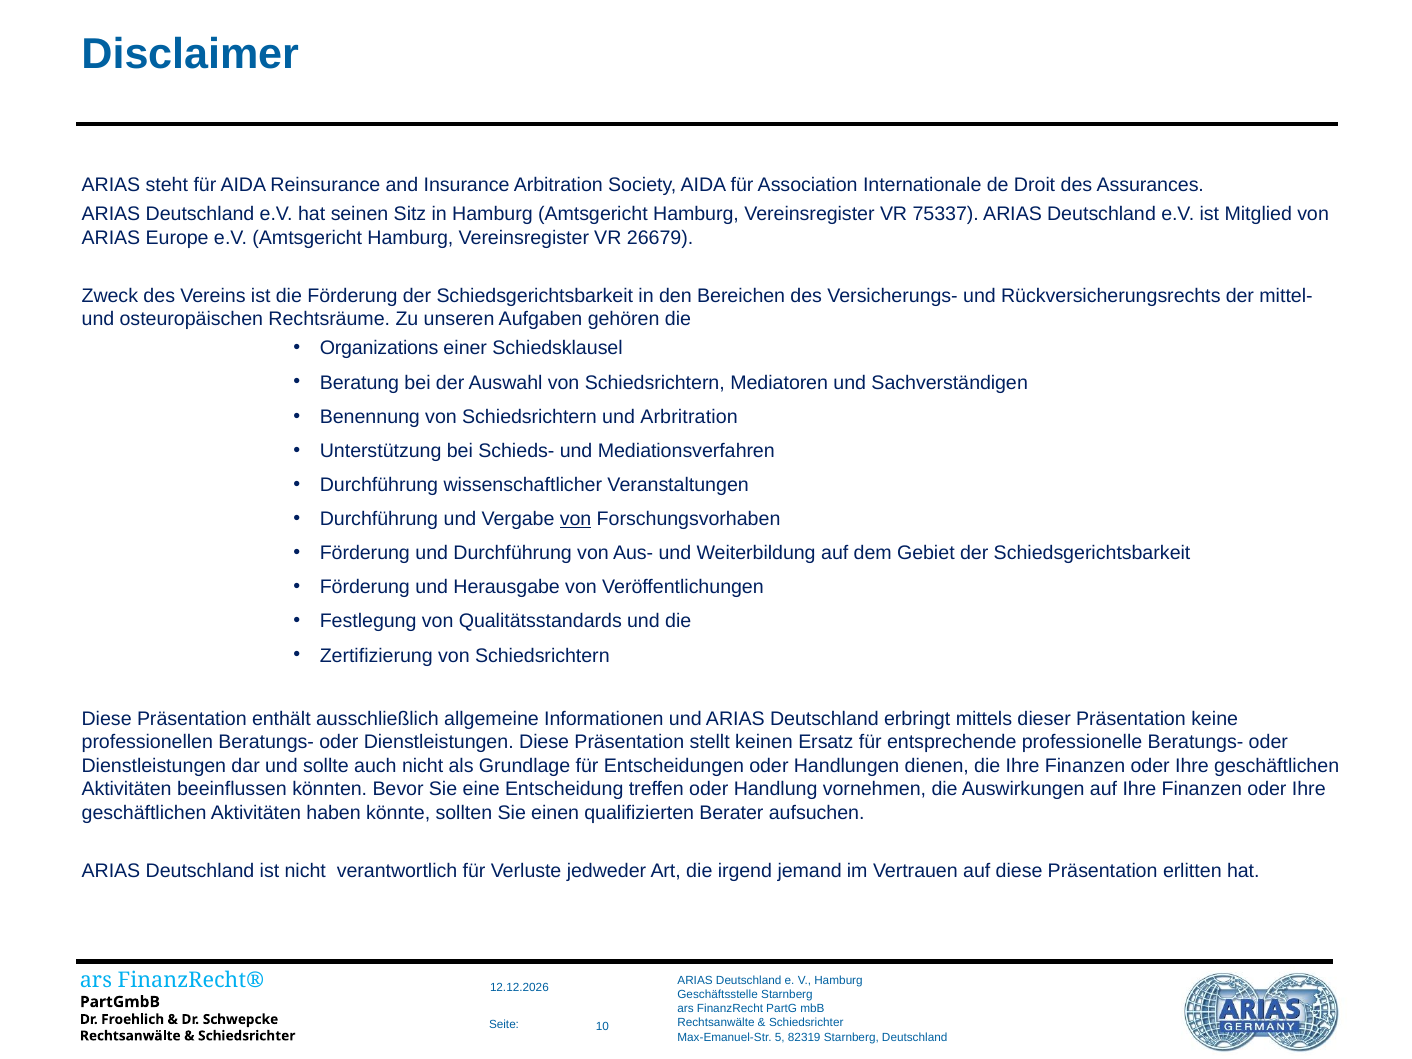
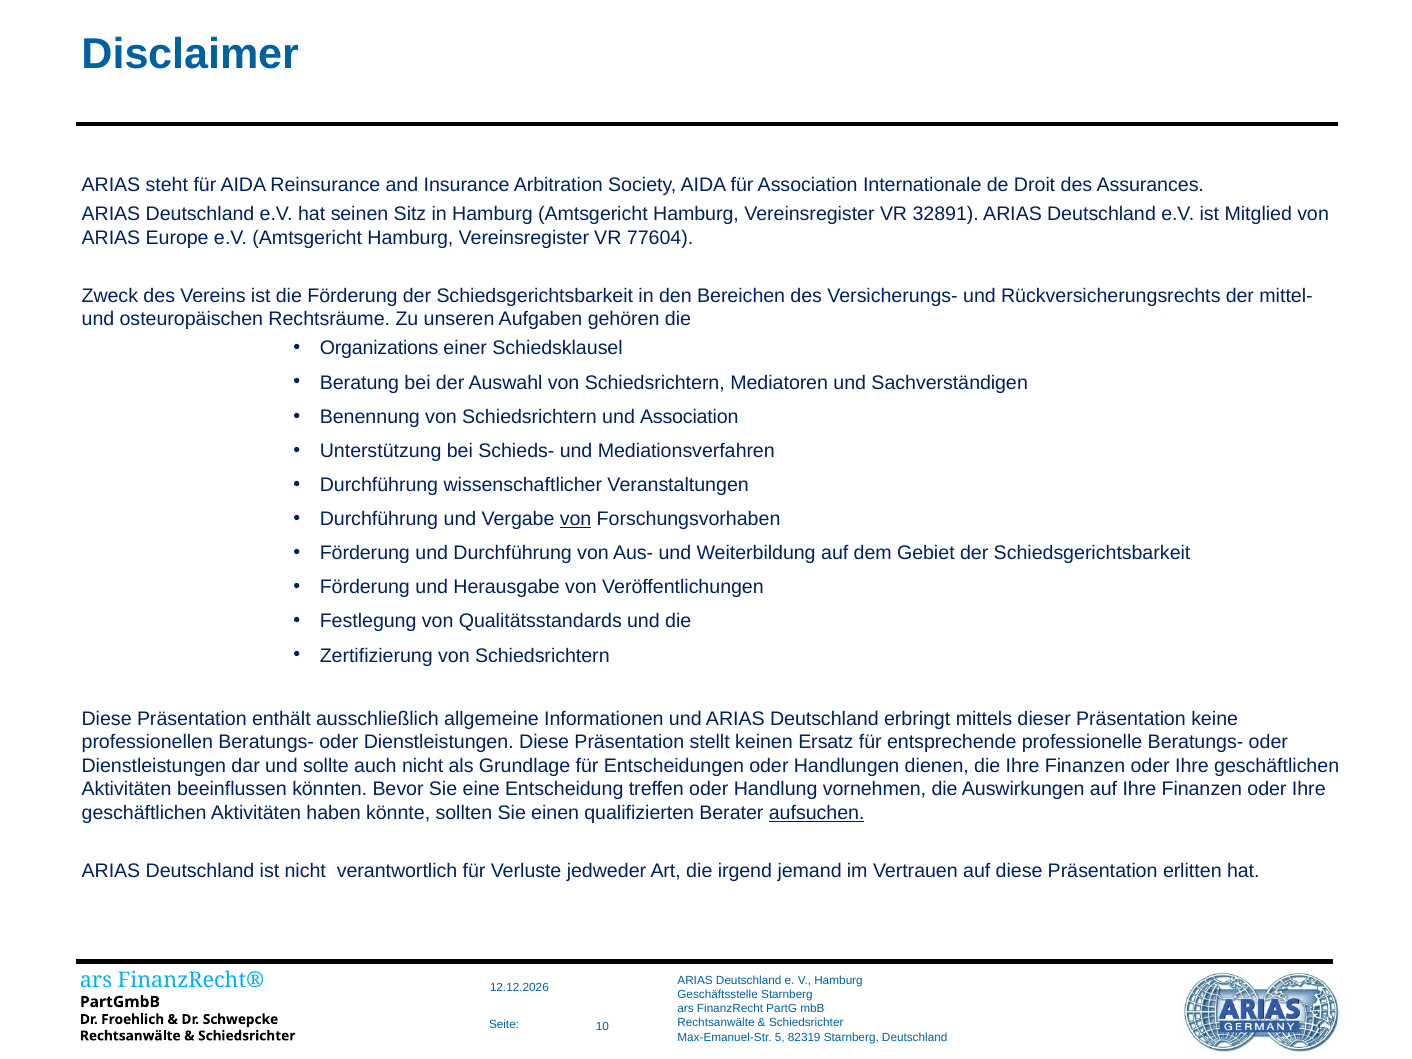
75337: 75337 -> 32891 (946, 214)
26679: 26679 -> 77604 (660, 238)
und Arbritration: Arbritration -> Association (689, 417)
aufsuchen underline: none -> present (817, 813)
